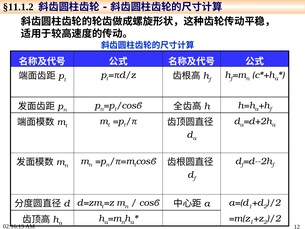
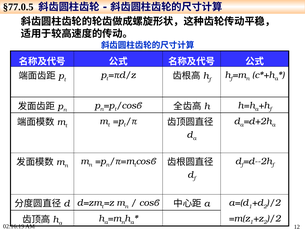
§11.1.2: §11.1.2 -> §77.0.5 (18, 7)
